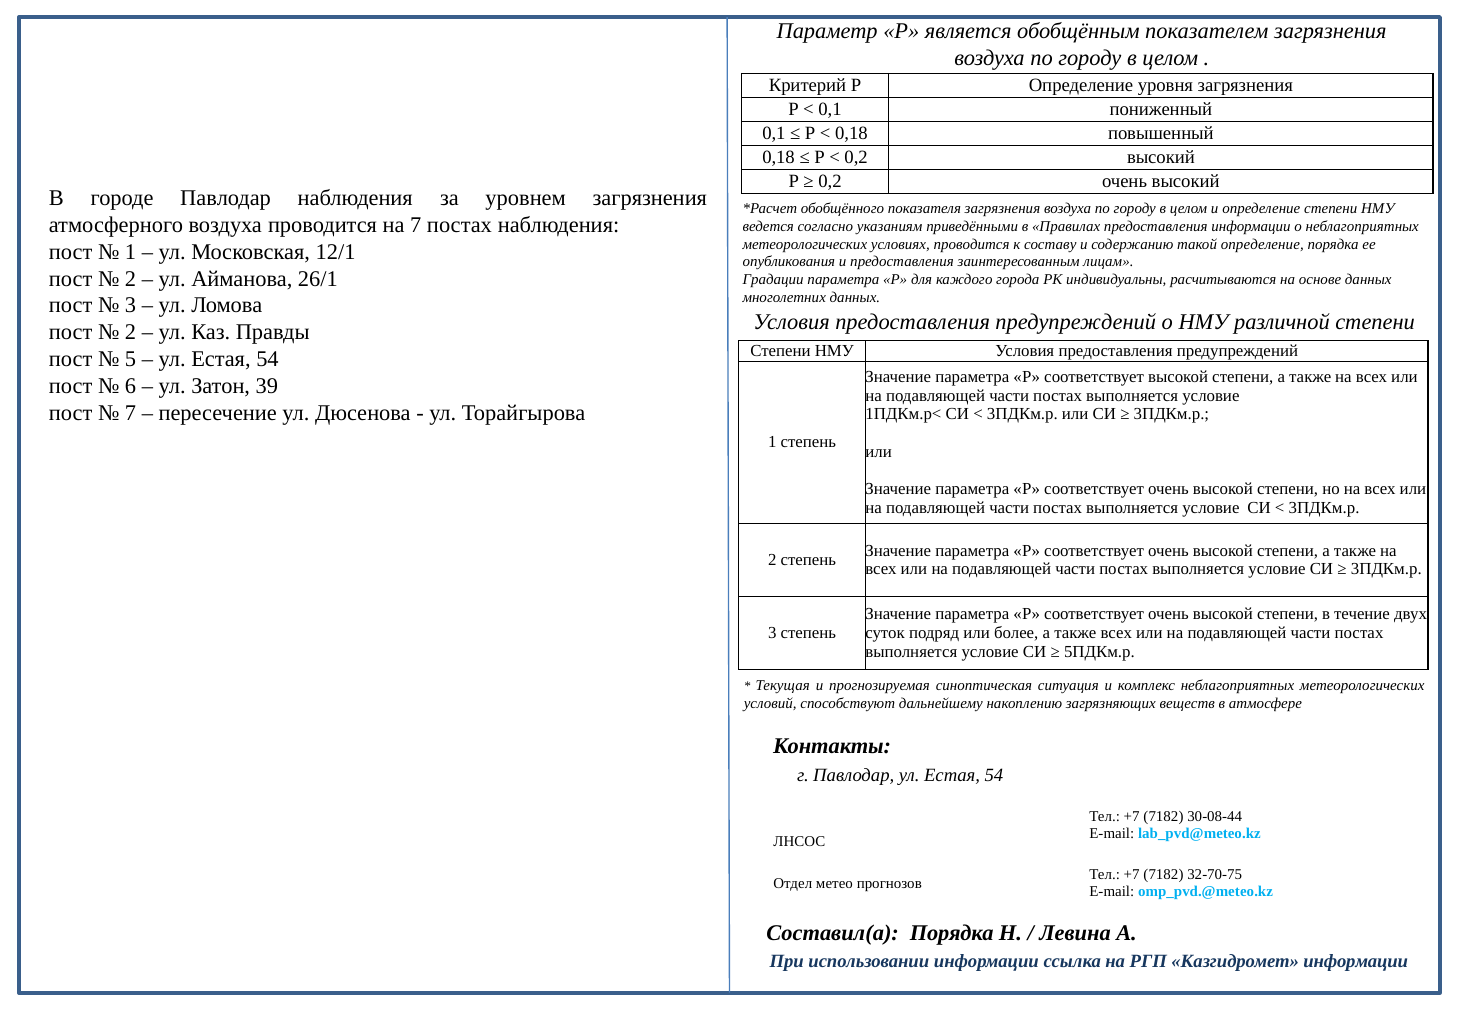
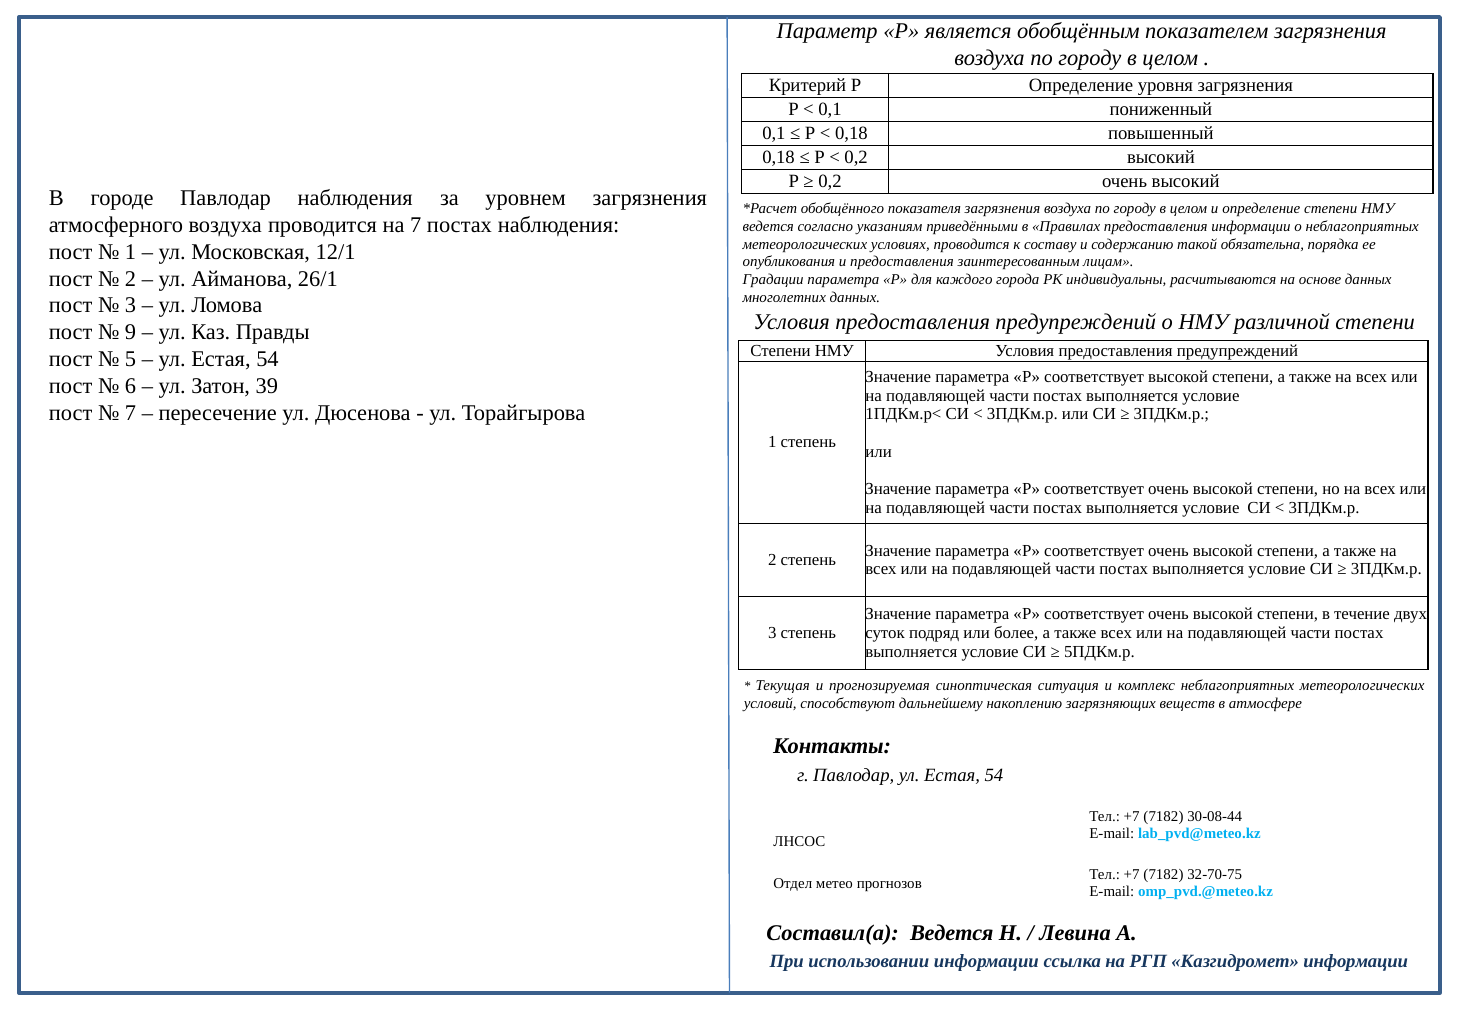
такой определение: определение -> обязательна (1262, 244)
2: 2 -> 9 (131, 333)
Составил(а Порядка: Порядка -> Ведется (952, 933)
